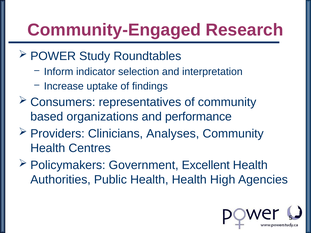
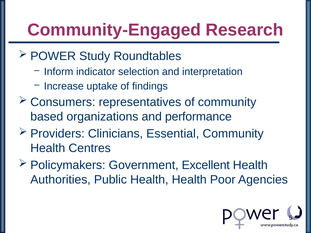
Analyses: Analyses -> Essential (173, 134)
High: High -> Poor (223, 180)
